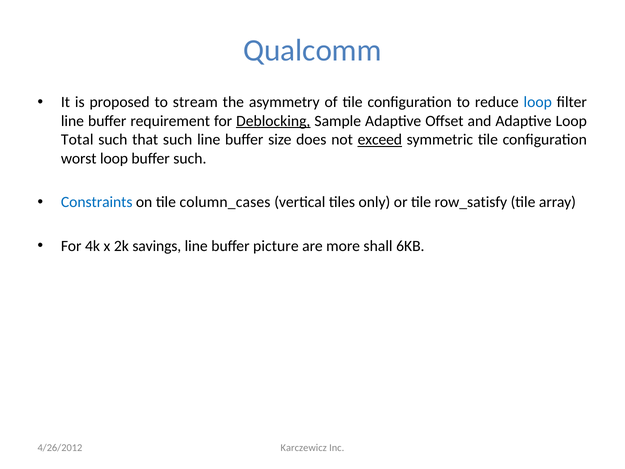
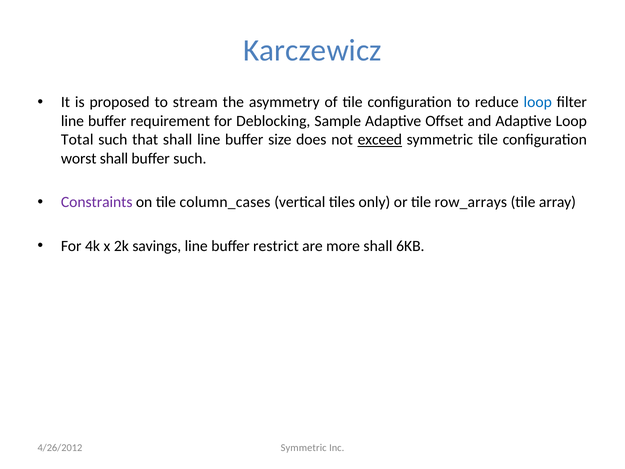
Qualcomm: Qualcomm -> Karczewicz (312, 51)
Deblocking underline: present -> none (273, 121)
that such: such -> shall (178, 140)
worst loop: loop -> shall (114, 158)
Constraints colour: blue -> purple (97, 202)
row_satisfy: row_satisfy -> row_arrays (471, 202)
picture: picture -> restrict (276, 246)
Karczewicz: Karczewicz -> Symmetric (304, 448)
